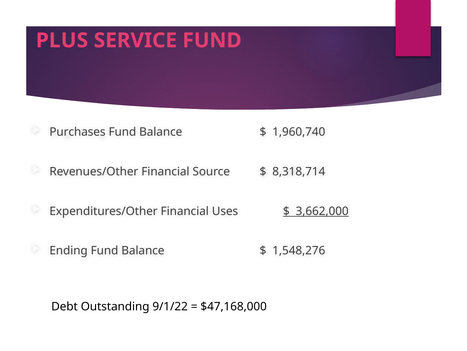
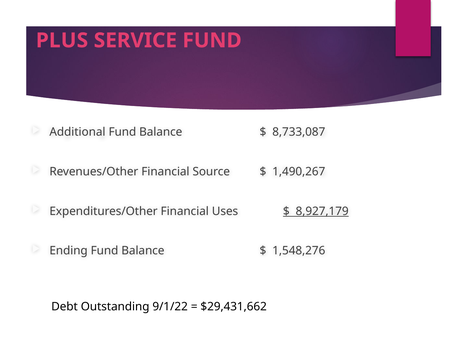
Purchases: Purchases -> Additional (77, 132)
1,960,740: 1,960,740 -> 8,733,087 (299, 132)
8,318,714: 8,318,714 -> 1,490,267 (299, 171)
3,662,000: 3,662,000 -> 8,927,179 (322, 211)
$47,168,000: $47,168,000 -> $29,431,662 (234, 306)
